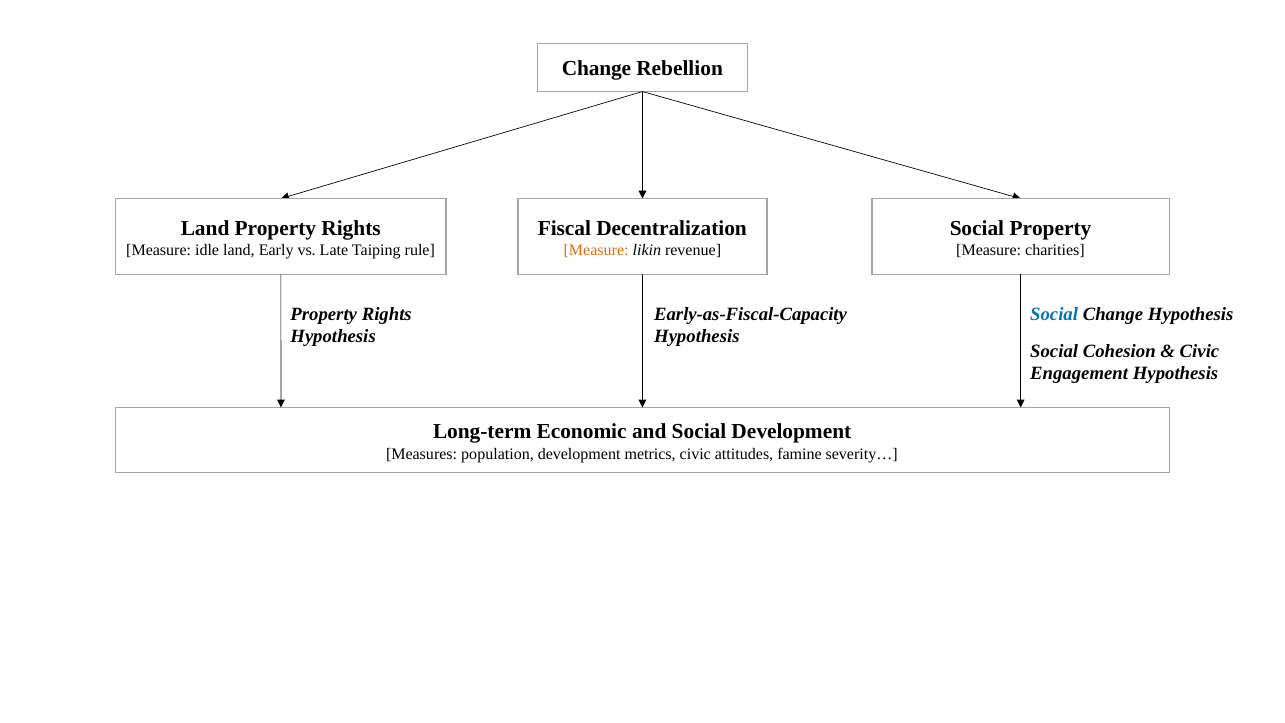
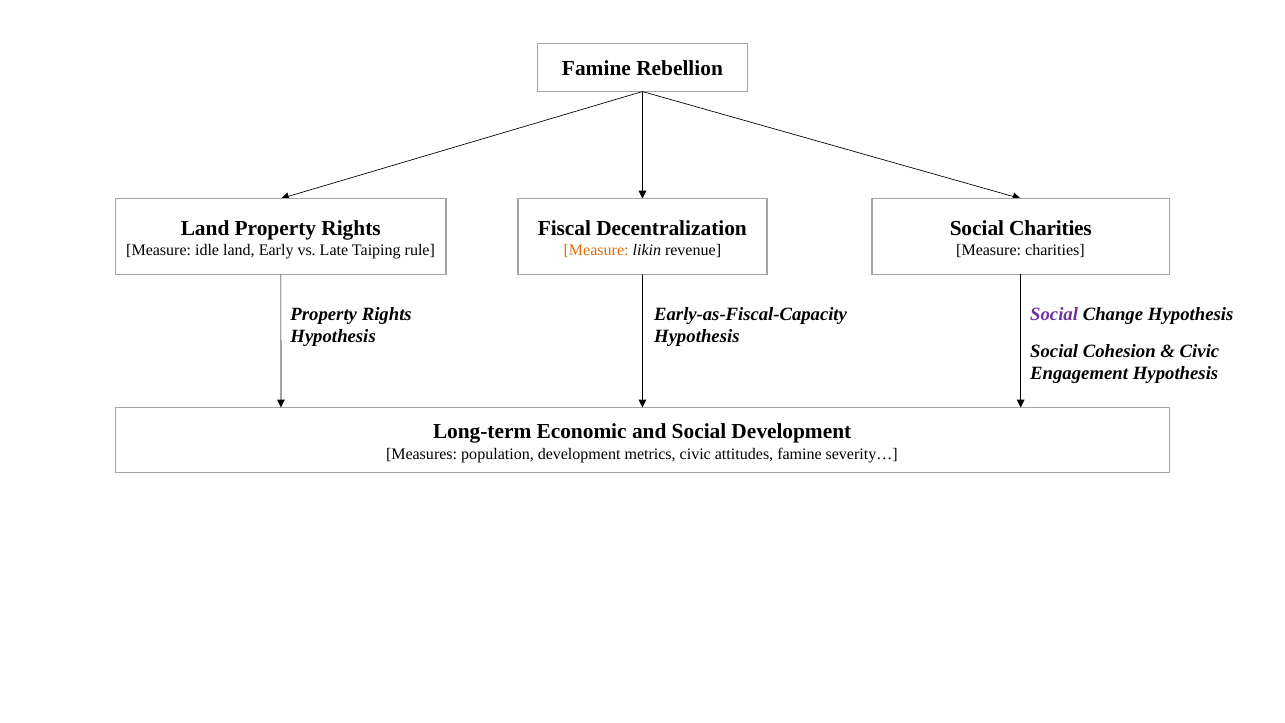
Change: Change -> Famine (596, 69)
Social Property: Property -> Charities (1051, 228)
Social colour: blue -> purple (1054, 314)
